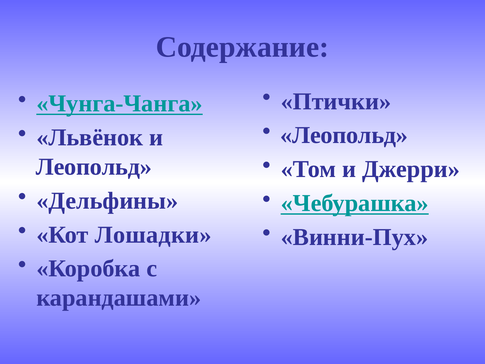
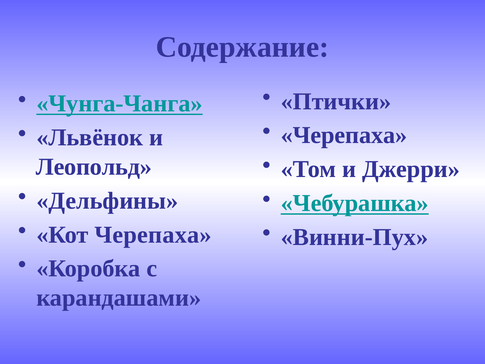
Леопольд: Леопольд -> Черепаха (344, 135)
Кот Лошадки: Лошадки -> Черепаха (153, 234)
